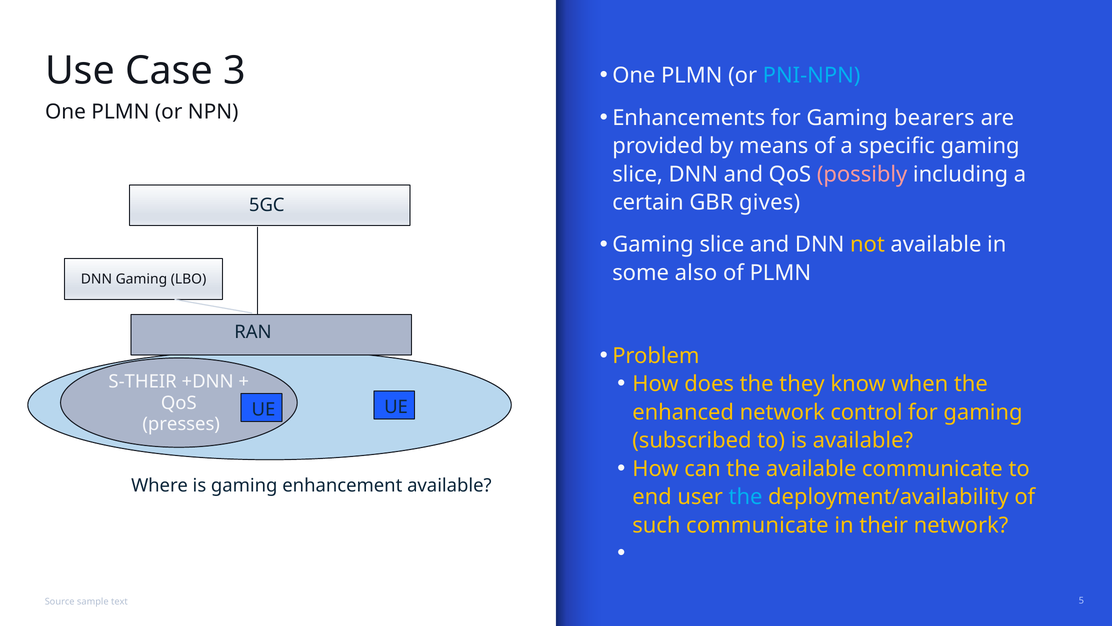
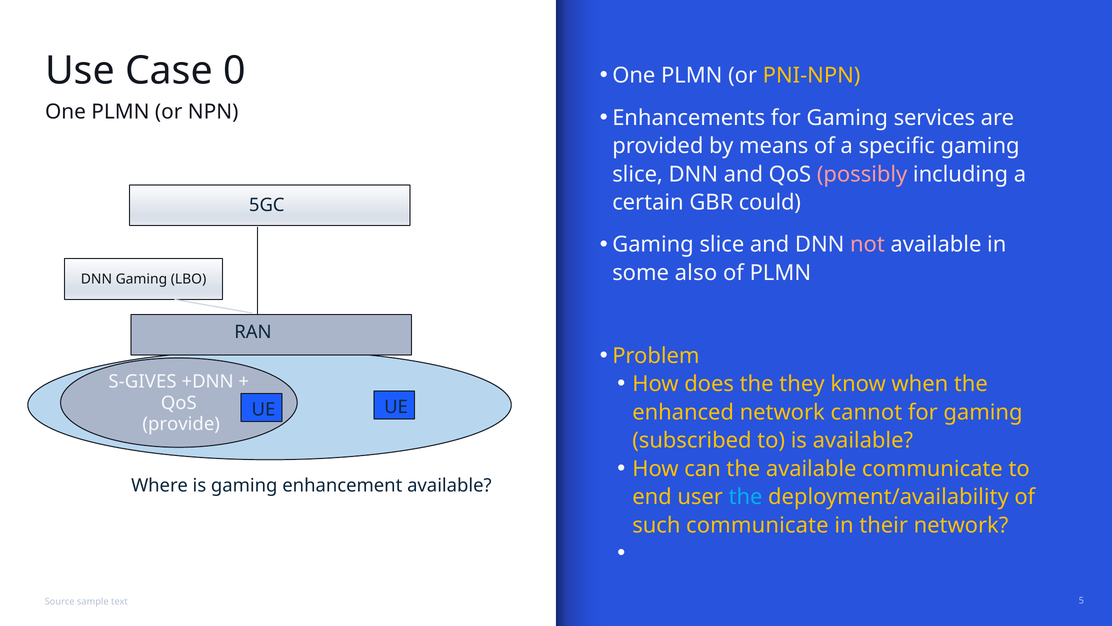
3: 3 -> 0 (234, 71)
PNI-NPN colour: light blue -> yellow (812, 76)
bearers: bearers -> services (934, 118)
gives: gives -> could (770, 202)
not colour: yellow -> pink (867, 244)
S-THEIR: S-THEIR -> S-GIVES (143, 381)
control: control -> cannot (866, 412)
presses: presses -> provide (181, 424)
